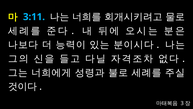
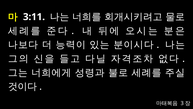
3:11 colour: light blue -> white (34, 17)
